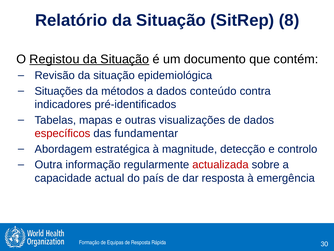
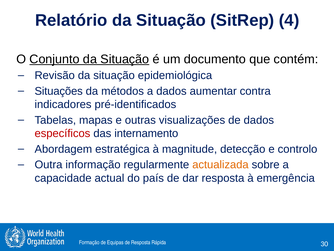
8: 8 -> 4 (289, 20)
Registou: Registou -> Conjunto (55, 59)
conteúdo: conteúdo -> aumentar (213, 91)
fundamentar: fundamentar -> internamento (146, 133)
actualizada colour: red -> orange (220, 164)
